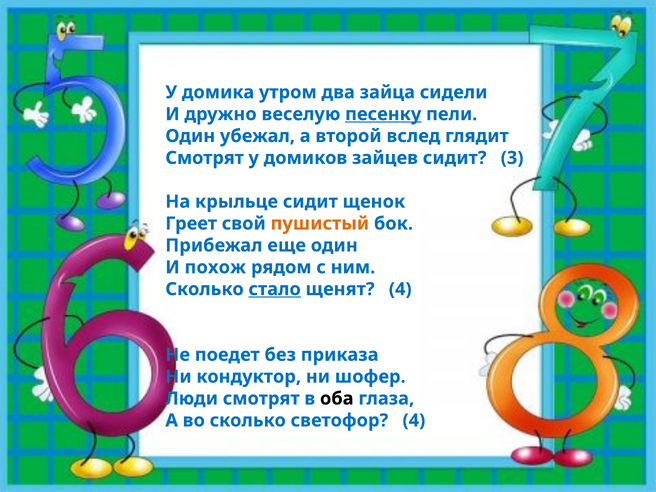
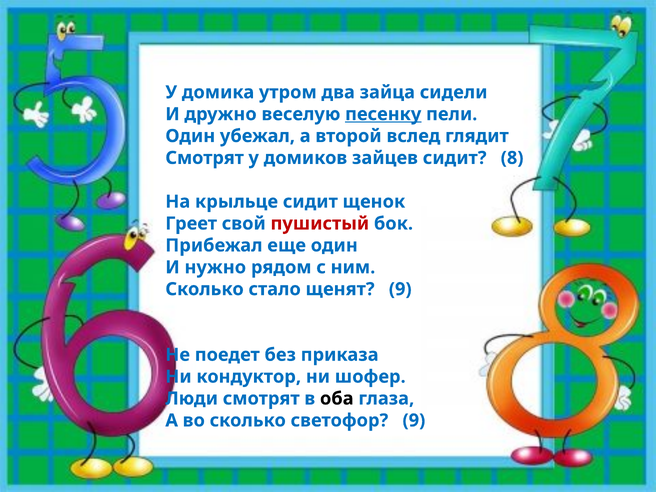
3: 3 -> 8 (512, 158)
пушистый colour: orange -> red (320, 224)
похож: похож -> нужно (215, 267)
стало underline: present -> none (275, 289)
щенят 4: 4 -> 9 (400, 289)
светофор 4: 4 -> 9 (414, 420)
